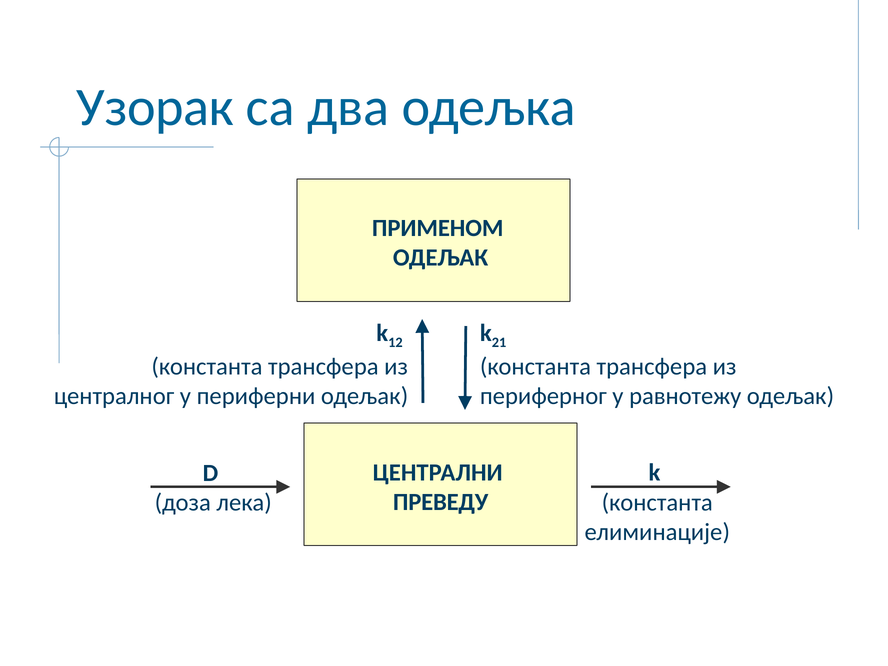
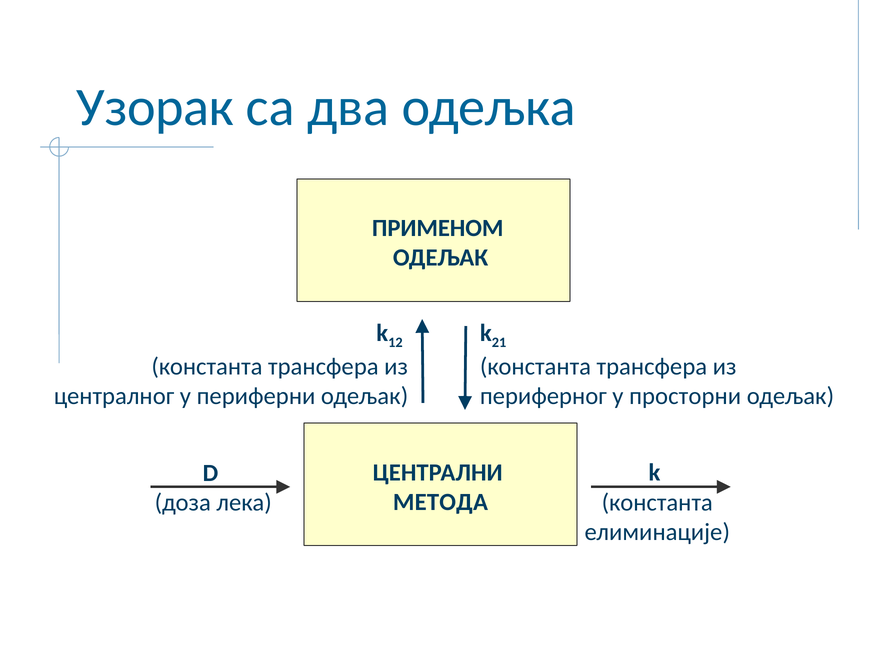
равнотежу: равнотежу -> просторни (685, 396)
ПРЕВЕДУ: ПРЕВЕДУ -> МЕТОДА (440, 502)
